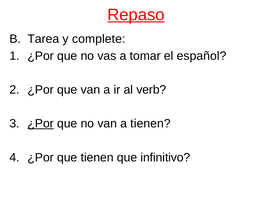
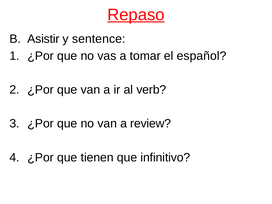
Tarea: Tarea -> Asistir (43, 39)
complete: complete -> sentence (99, 39)
¿Por underline: present -> none (41, 124)
a tienen: tienen -> review (151, 124)
